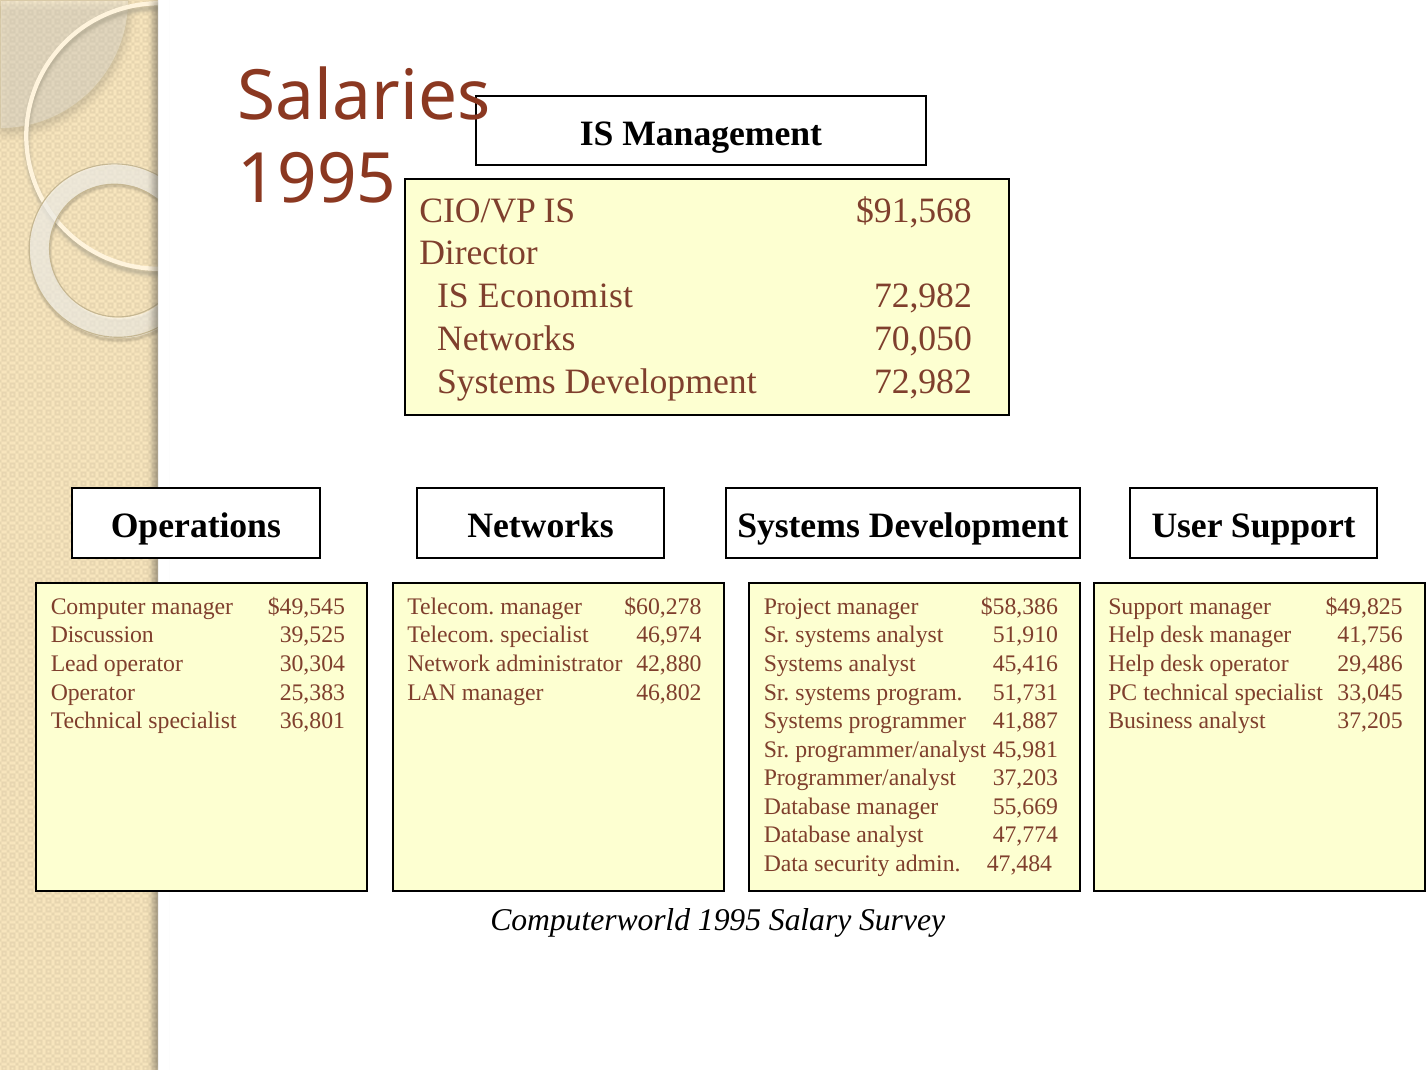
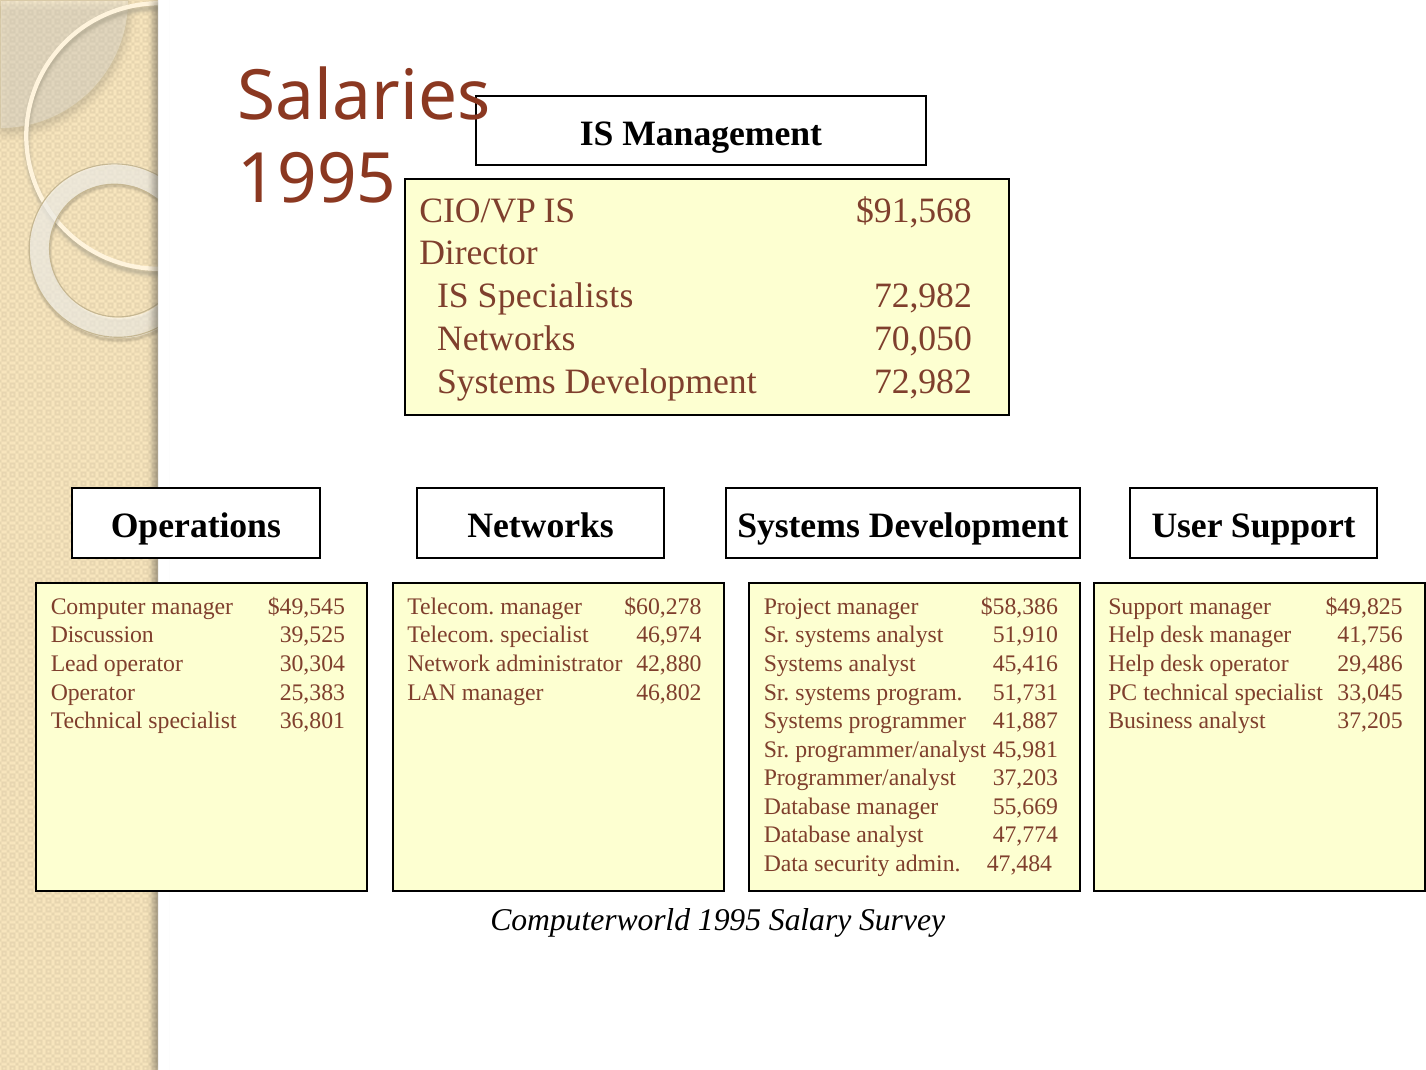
Economist: Economist -> Specialists (556, 296)
